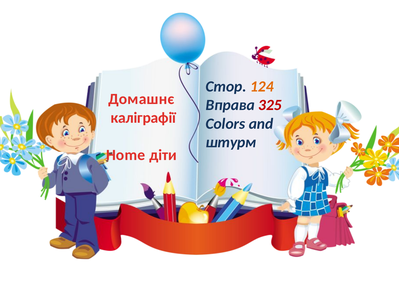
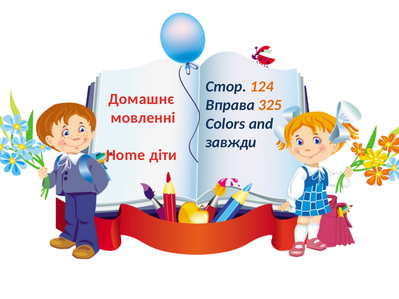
325 colour: red -> orange (270, 105)
каліграфії: каліграфії -> мовленні (143, 118)
штурм: штурм -> завжди (231, 142)
